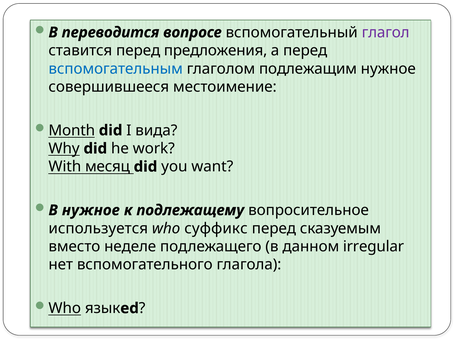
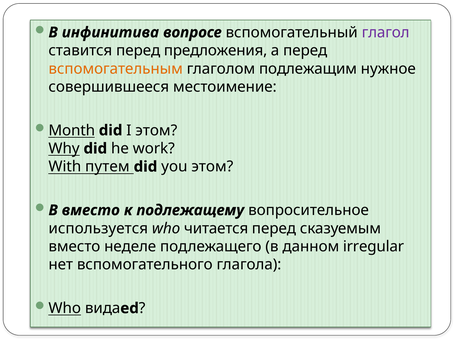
переводится: переводится -> инфинитива (110, 32)
вспомогательным colour: blue -> orange (116, 69)
I вида: вида -> этом (156, 131)
месяц: месяц -> путем (107, 167)
you want: want -> этом (212, 167)
В нужное: нужное -> вместо (91, 211)
суффикс: суффикс -> читается (216, 229)
язык: язык -> вида (103, 309)
